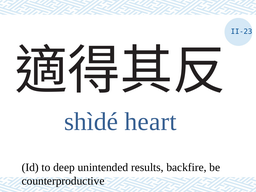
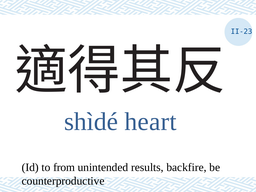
deep: deep -> from (64, 167)
